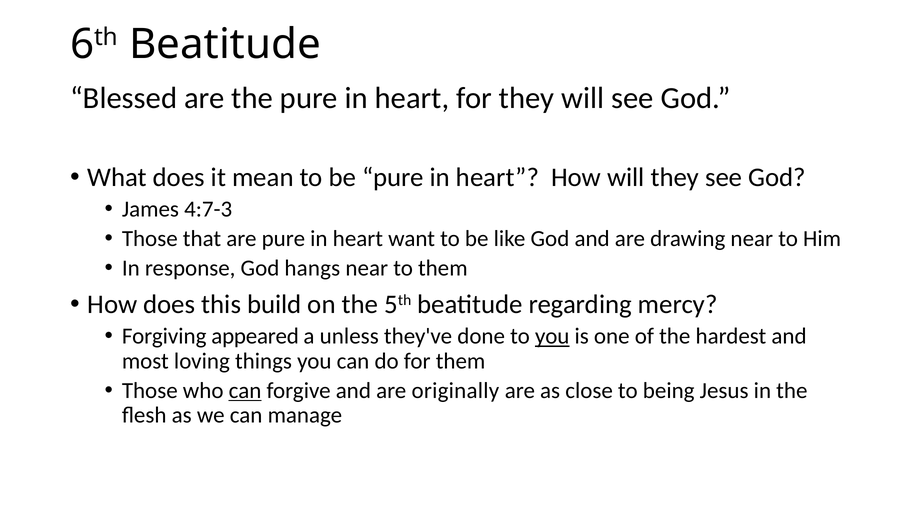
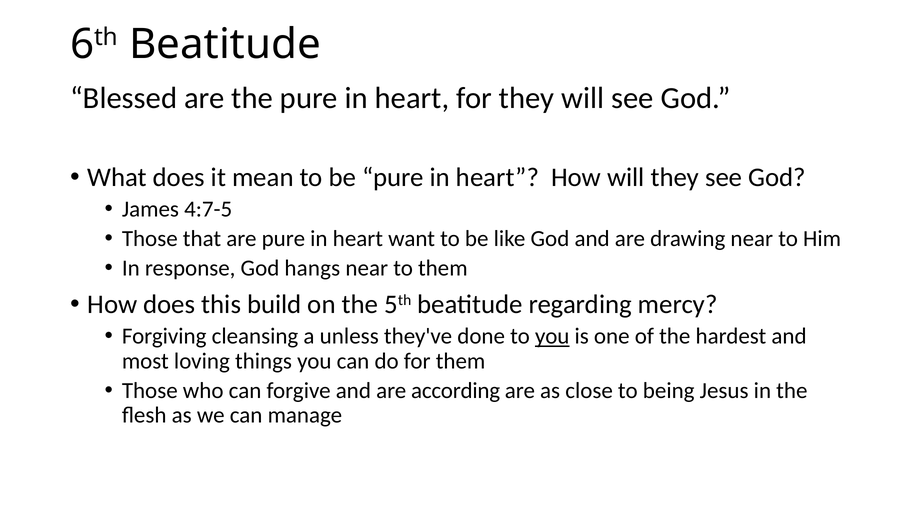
4:7-3: 4:7-3 -> 4:7-5 (208, 209)
appeared: appeared -> cleansing (255, 337)
can underline: present -> none (245, 391)
originally: originally -> according (456, 391)
